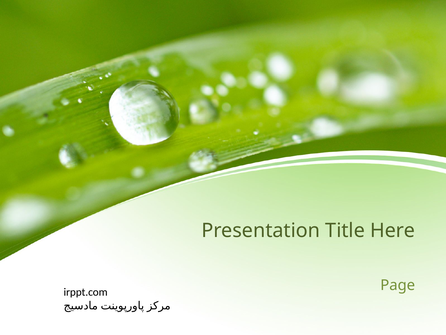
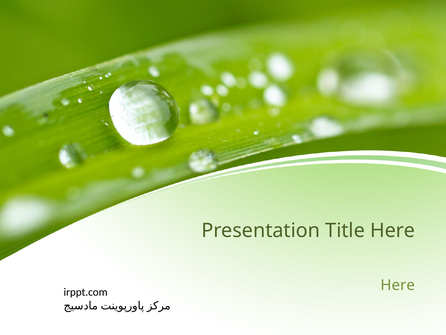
Page: Page -> Here (398, 285)
